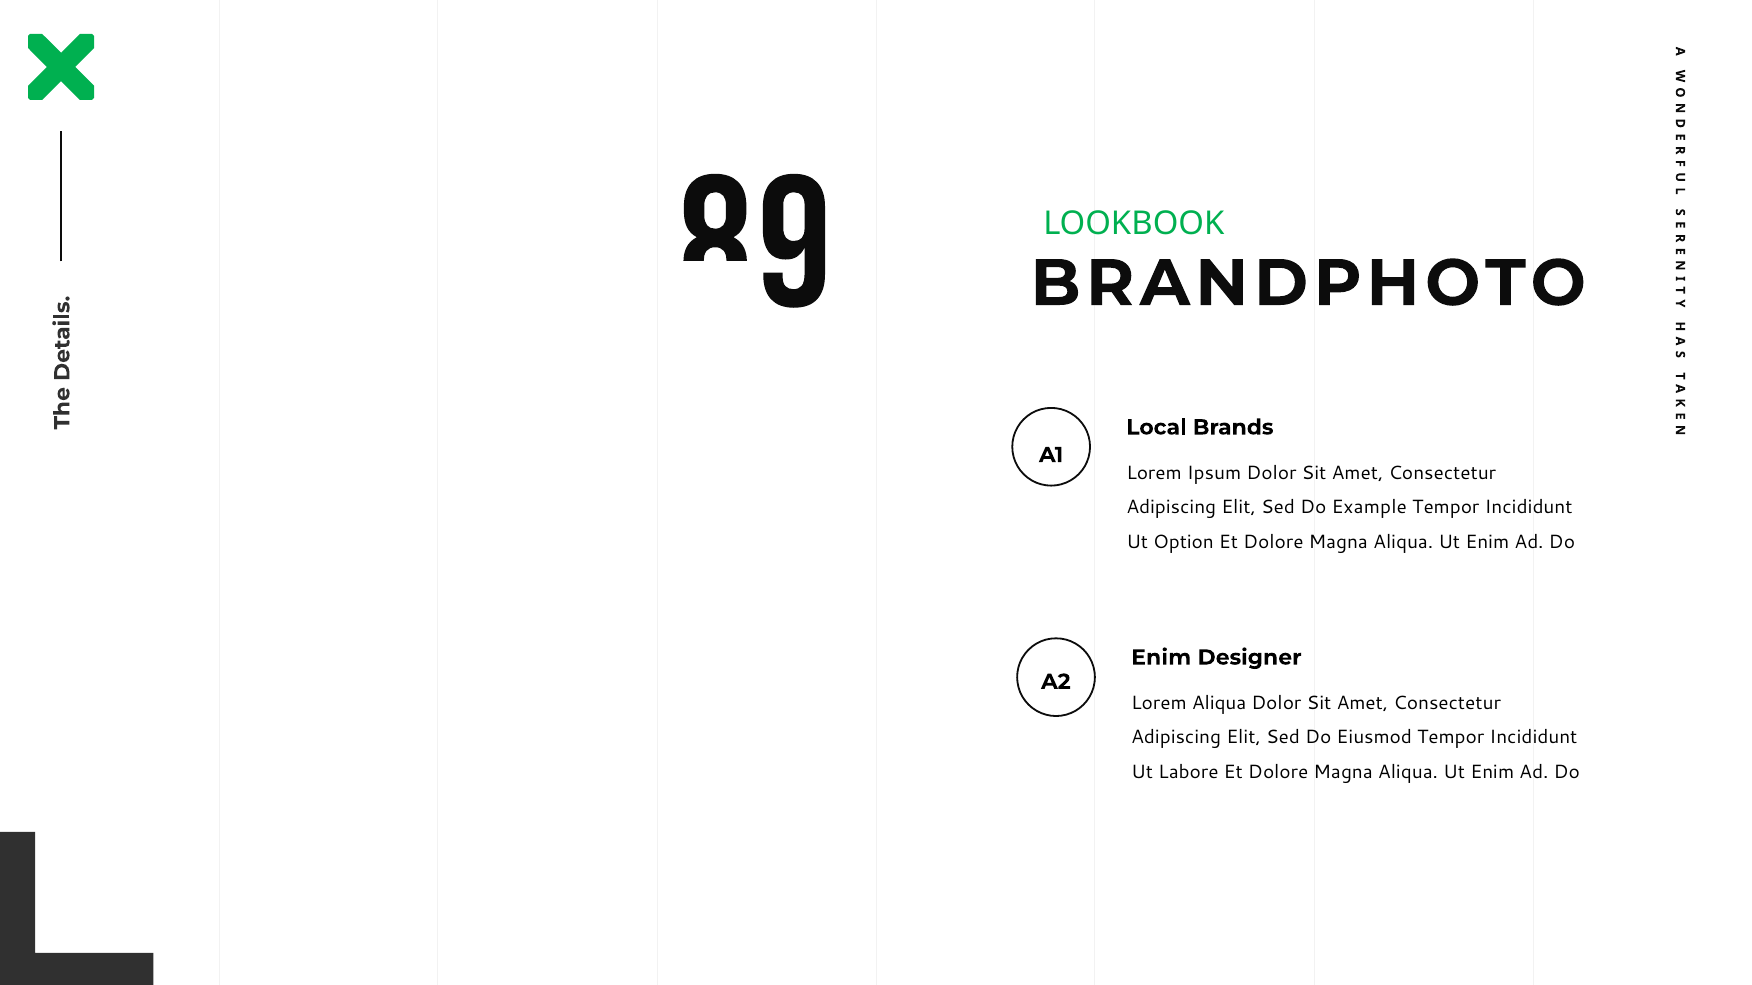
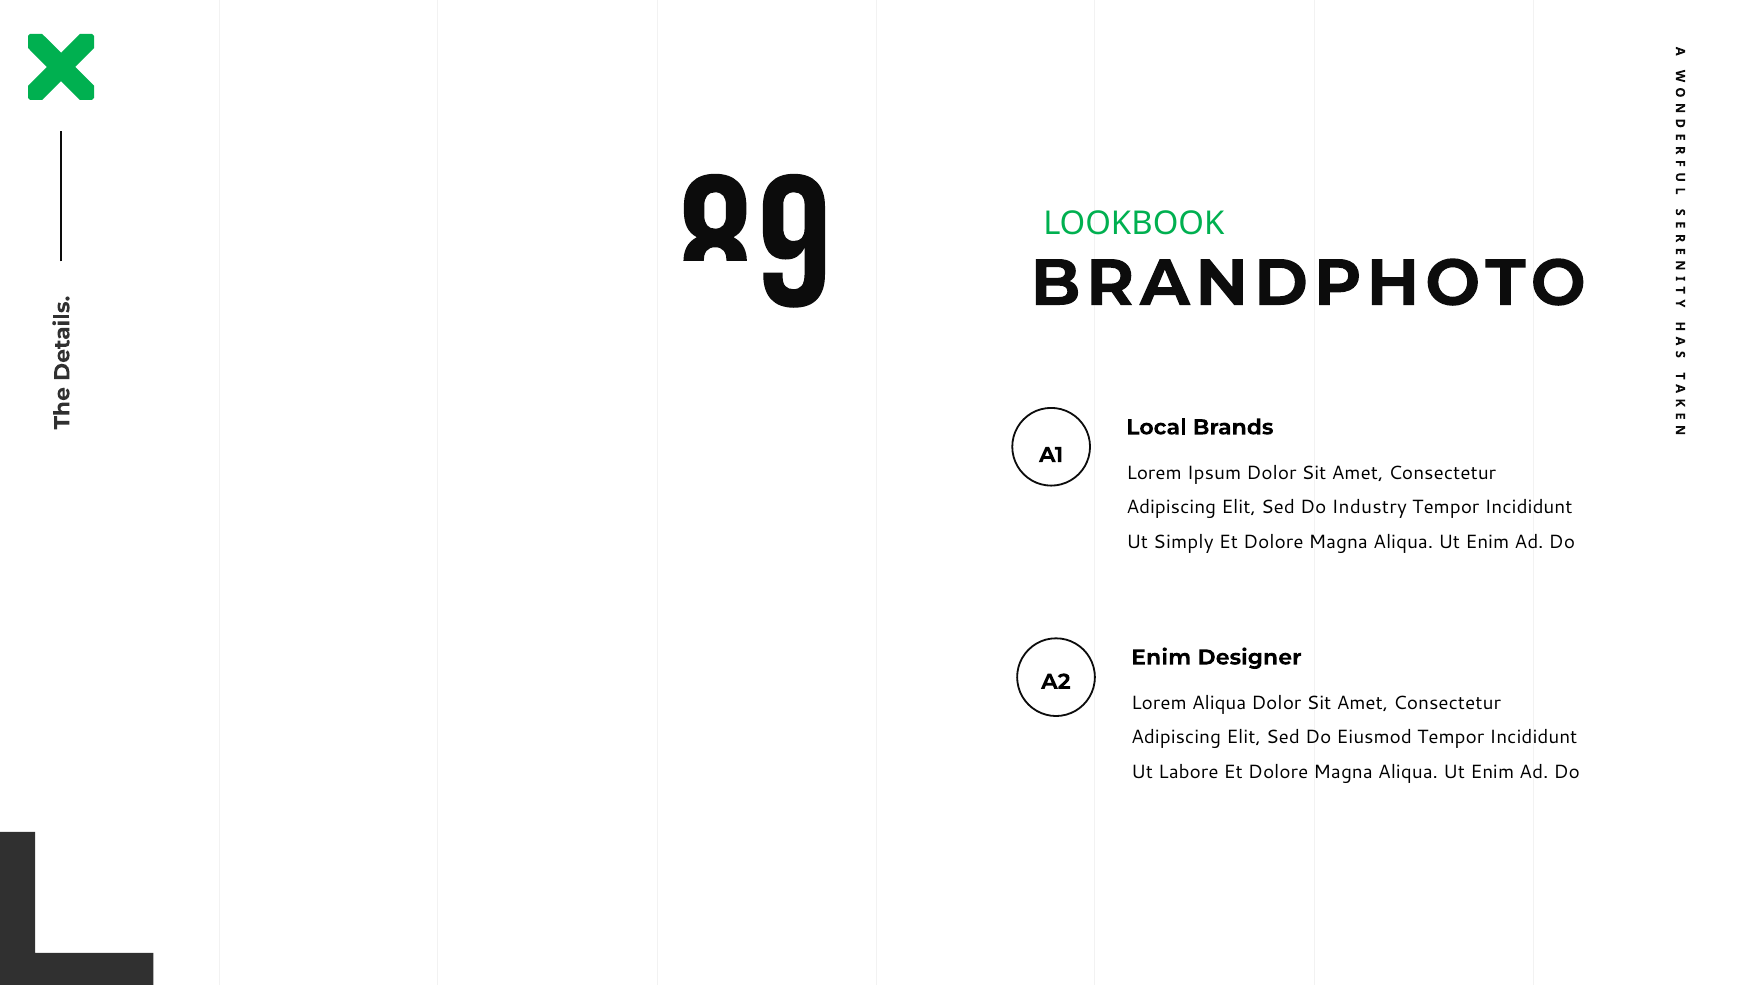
Example: Example -> Industry (1369, 508)
Option: Option -> Simply (1183, 542)
